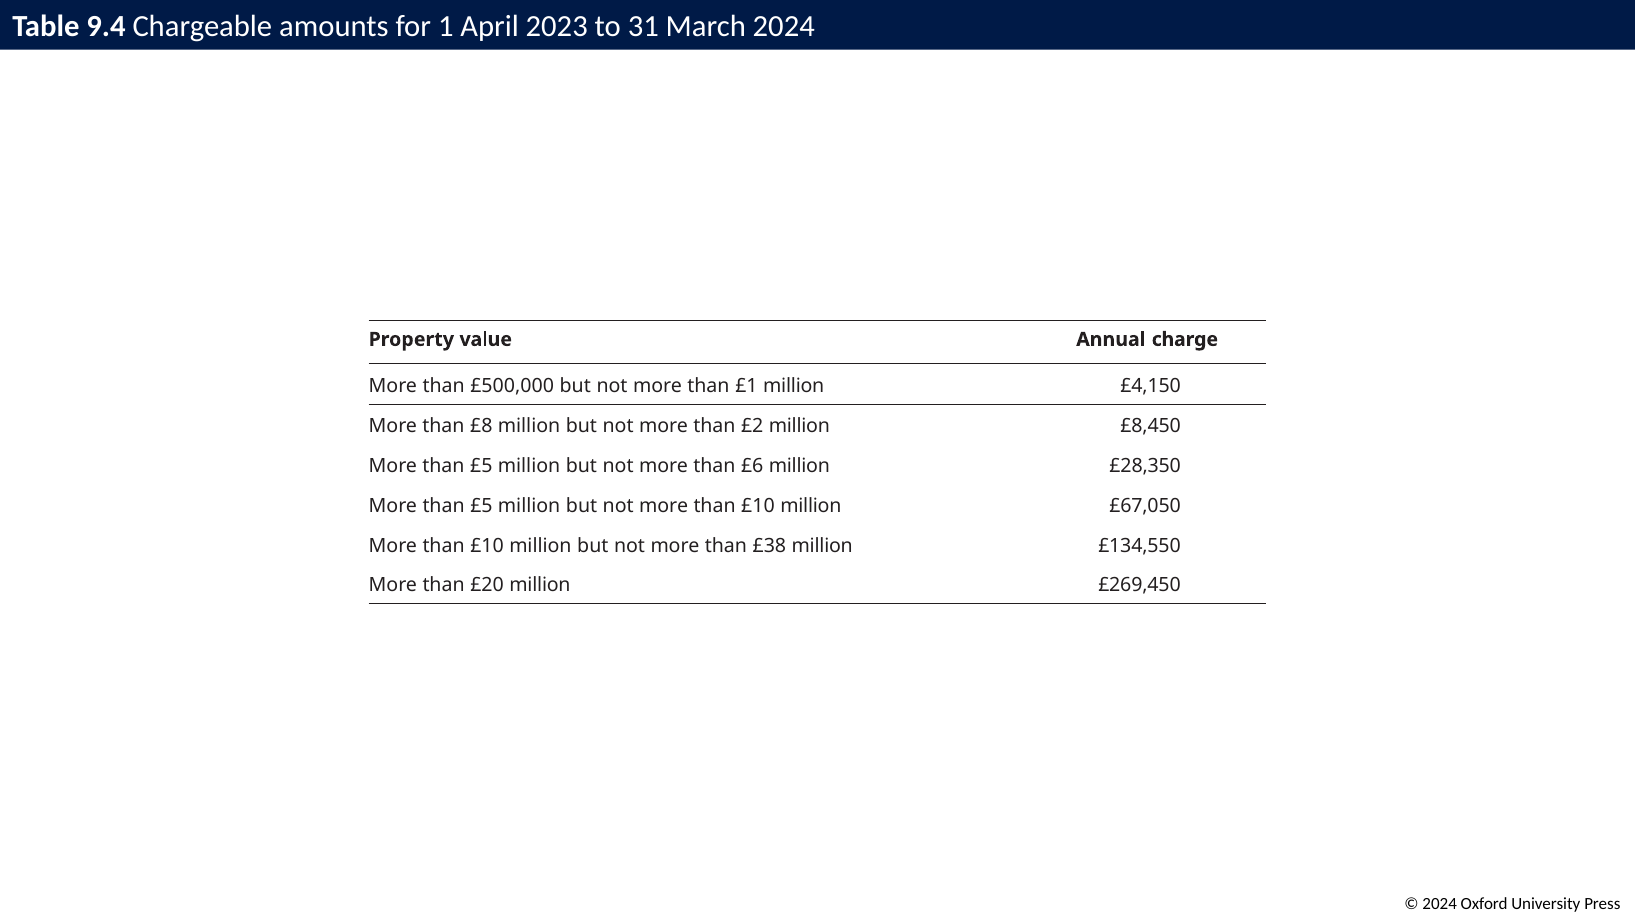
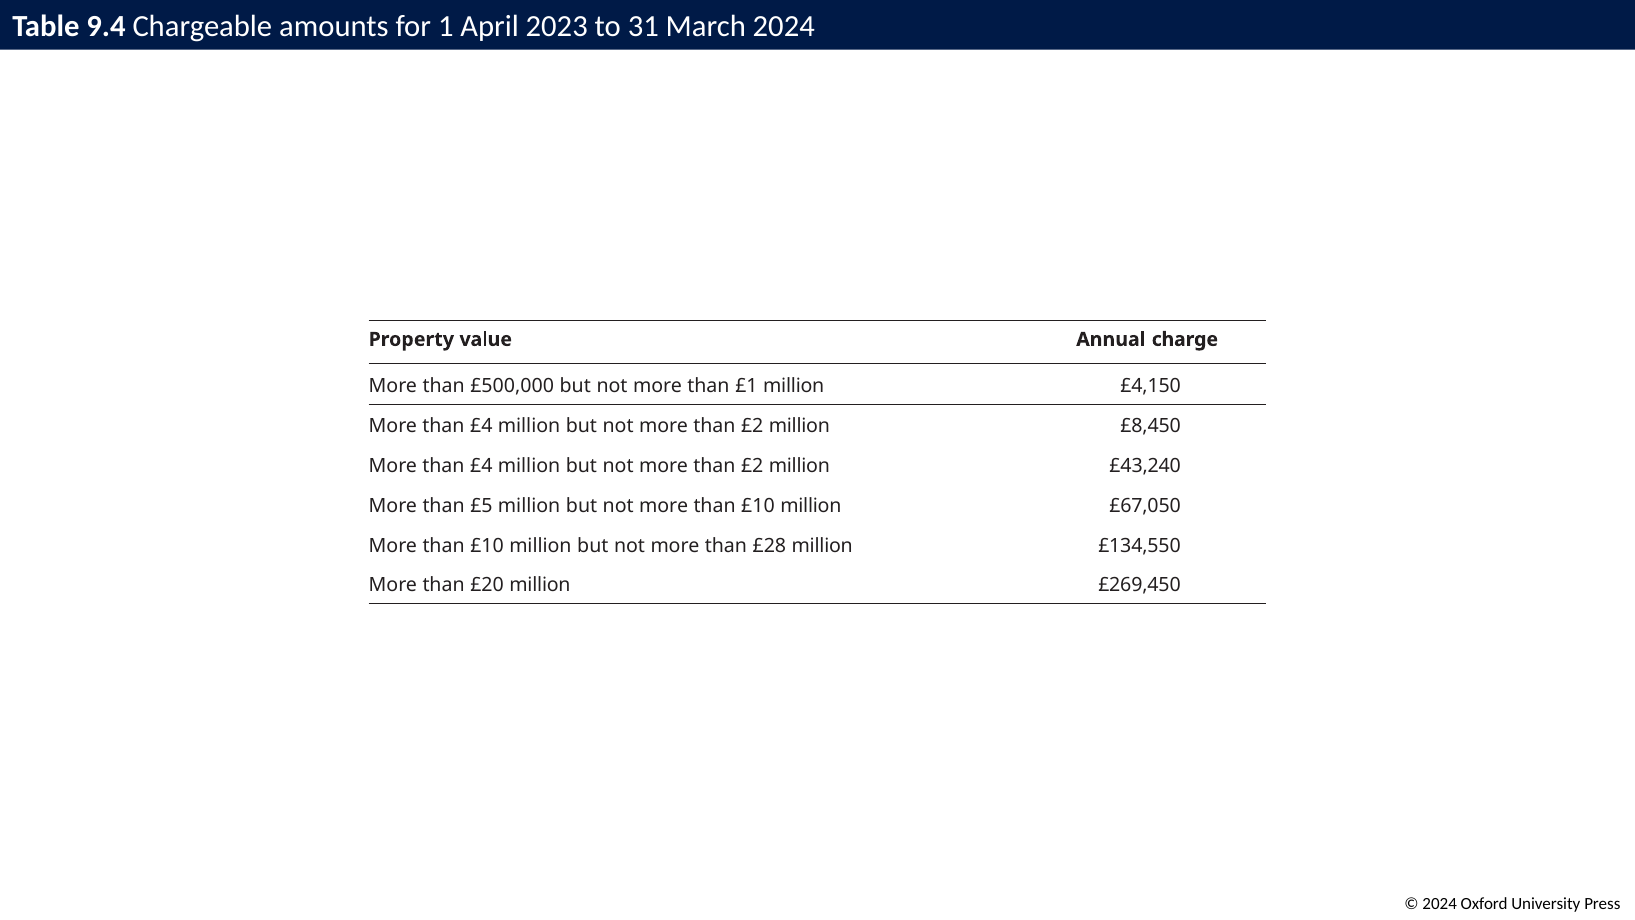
£8: £8 -> £4 (481, 426)
£5: £5 -> £4 (481, 466)
£6: £6 -> £2 (752, 466)
£28,350: £28,350 -> £43,240 (1145, 466)
£38: £38 -> £28 (769, 545)
